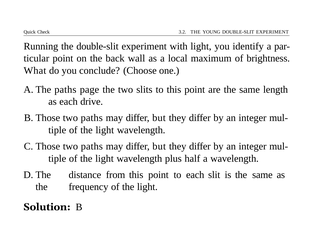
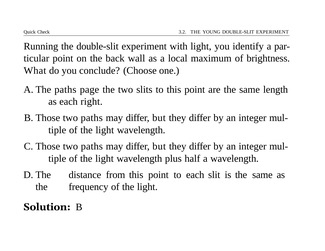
drive: drive -> right (92, 102)
